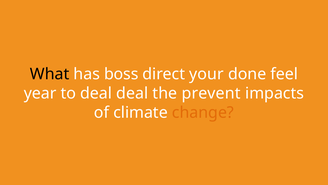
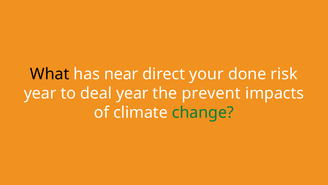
boss: boss -> near (121, 74)
feel: feel -> risk (284, 74)
deal deal: deal -> year (132, 93)
change colour: orange -> green (203, 112)
